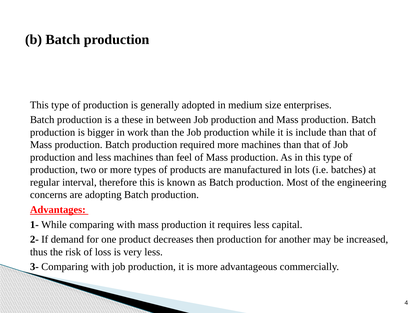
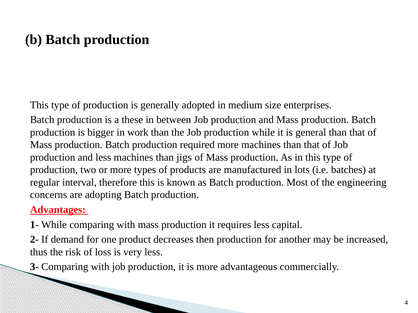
include: include -> general (311, 133)
feel: feel -> jigs (184, 158)
